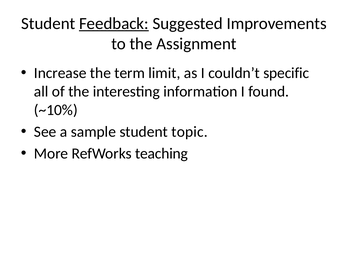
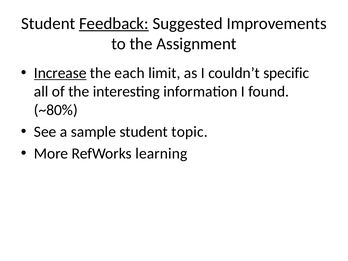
Increase underline: none -> present (60, 73)
term: term -> each (130, 73)
~10%: ~10% -> ~80% (56, 110)
teaching: teaching -> learning (161, 153)
